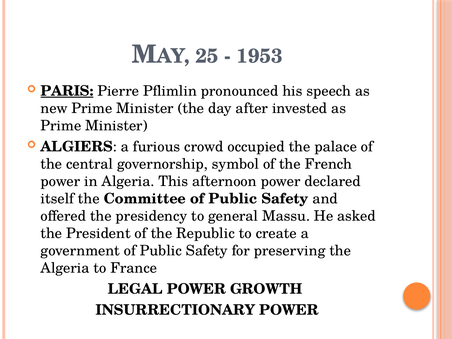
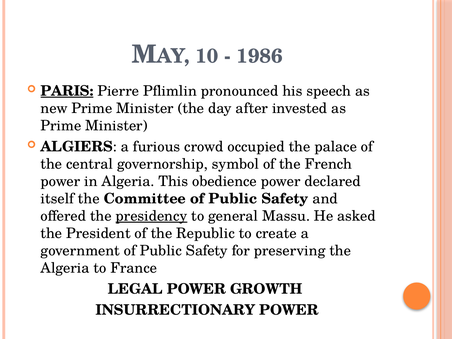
25: 25 -> 10 (207, 56)
1953: 1953 -> 1986 (260, 56)
afternoon: afternoon -> obedience (225, 181)
presidency underline: none -> present (151, 216)
